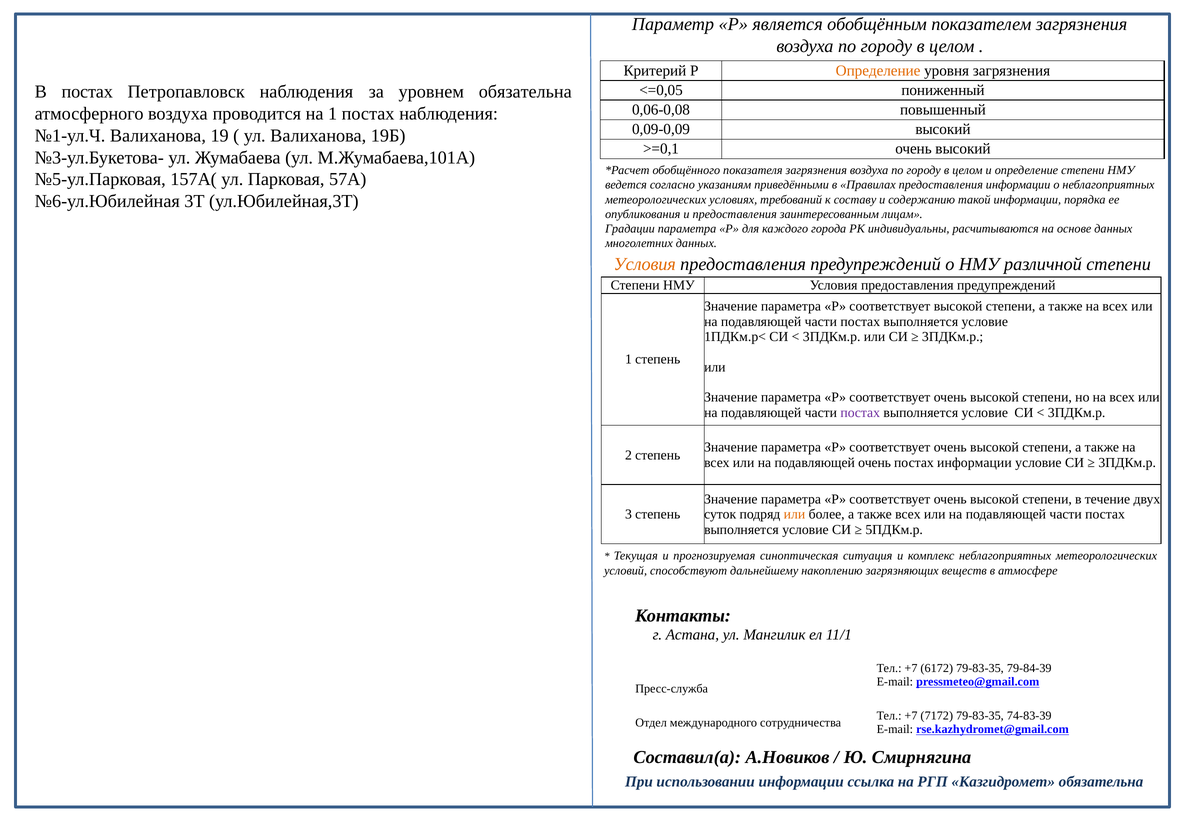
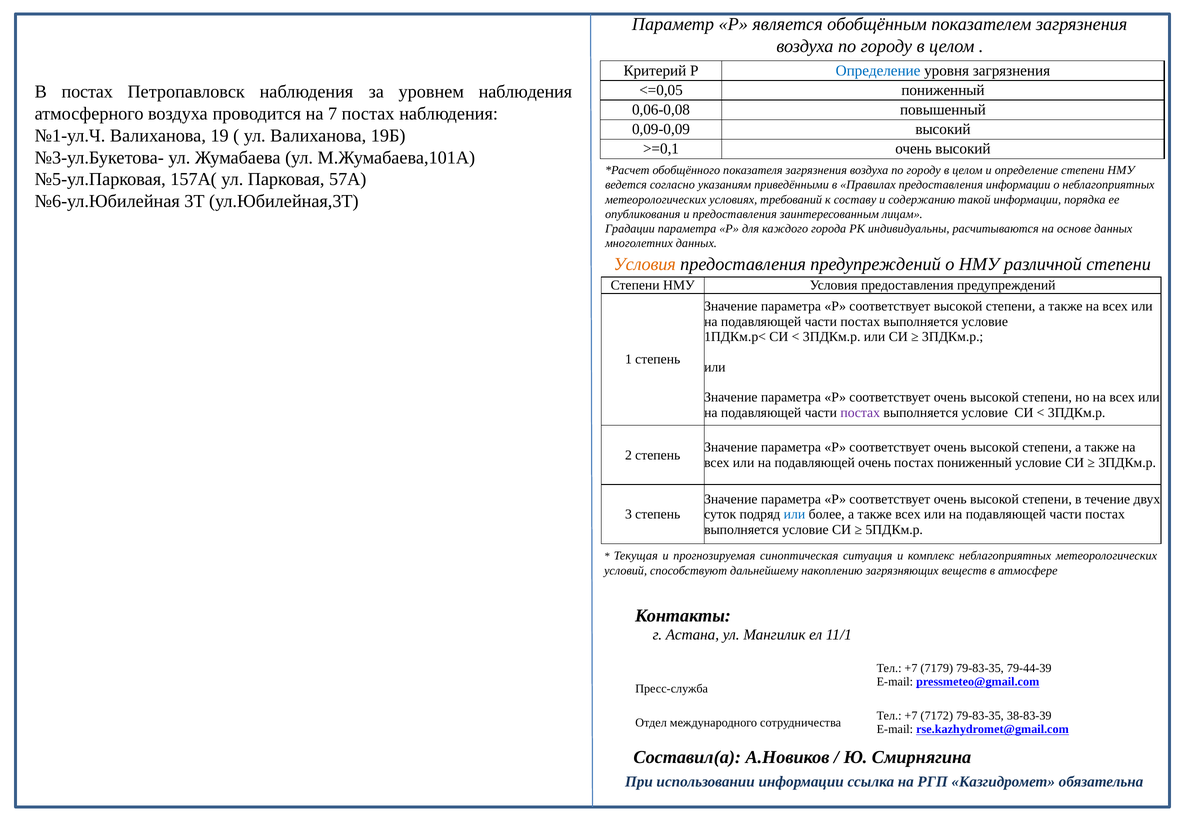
Определение colour: orange -> blue (878, 70)
уровнем обязательна: обязательна -> наблюдения (525, 92)
на 1: 1 -> 7 (333, 114)
постах информации: информации -> пониженный (975, 462)
или colour: orange -> blue (794, 514)
6172: 6172 -> 7179 (937, 668)
79-84-39: 79-84-39 -> 79-44-39 (1029, 668)
74-83-39: 74-83-39 -> 38-83-39 (1029, 715)
